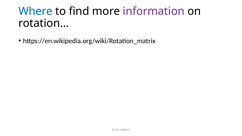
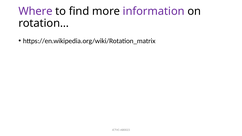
Where colour: blue -> purple (35, 11)
